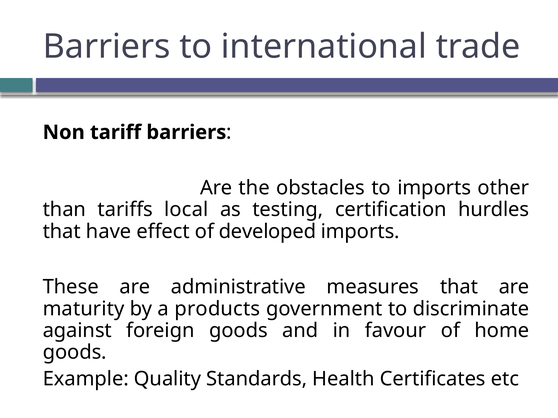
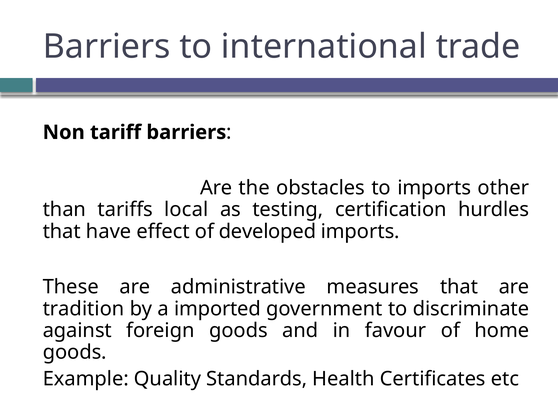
maturity: maturity -> tradition (84, 309)
products: products -> imported (218, 309)
